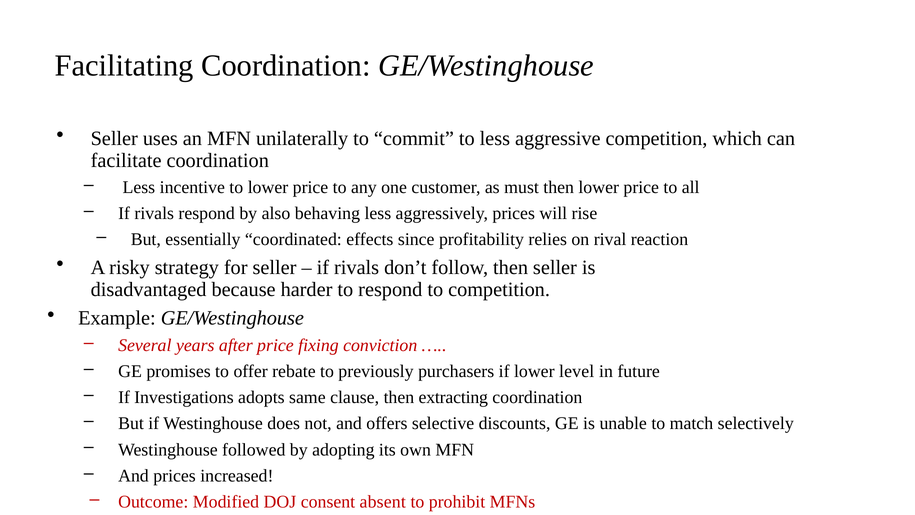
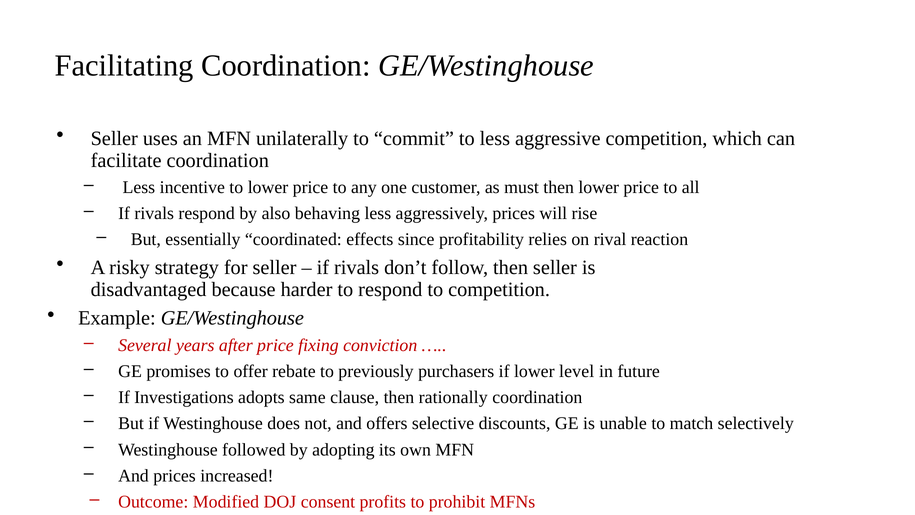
extracting: extracting -> rationally (453, 397)
absent: absent -> profits (383, 502)
